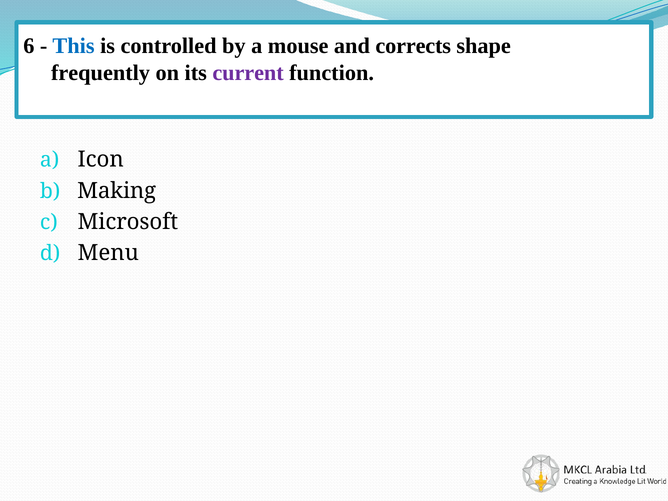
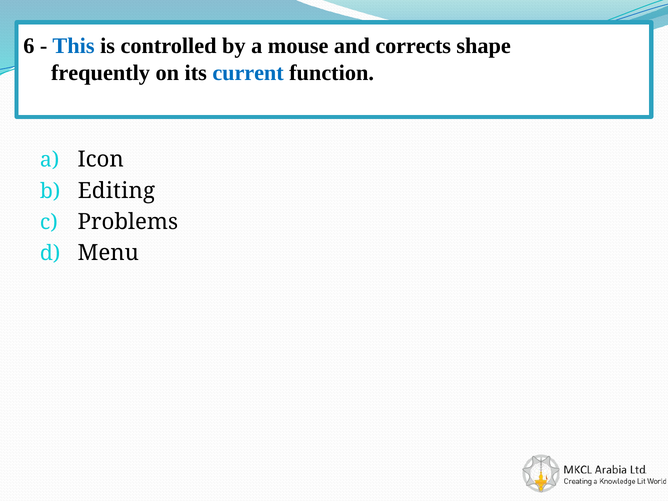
current colour: purple -> blue (248, 73)
Making: Making -> Editing (116, 191)
Microsoft: Microsoft -> Problems (128, 222)
